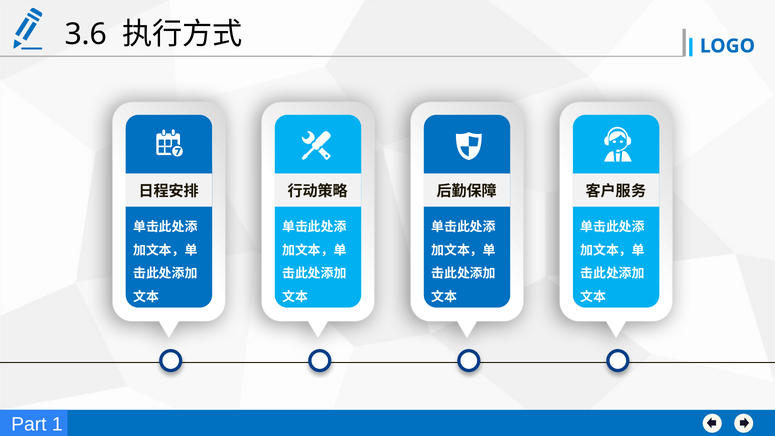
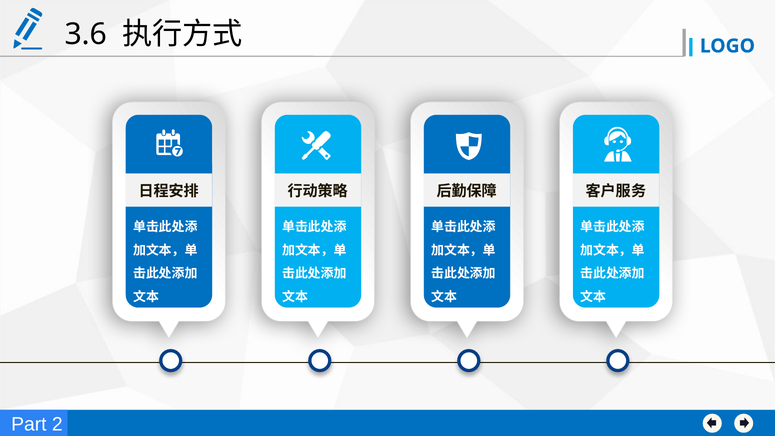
1: 1 -> 2 (57, 425)
